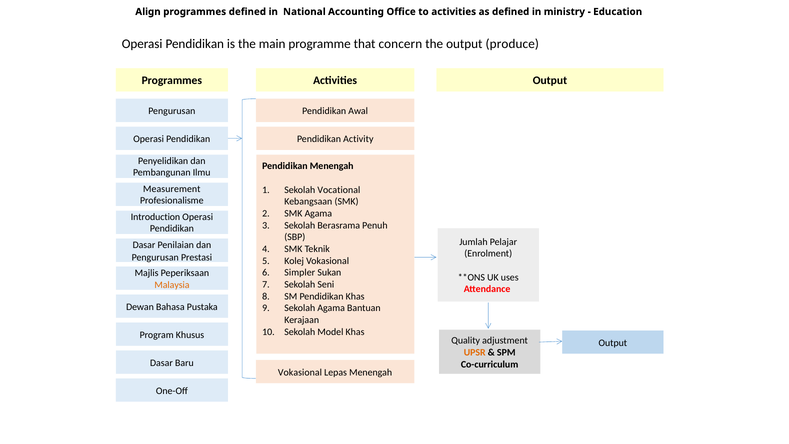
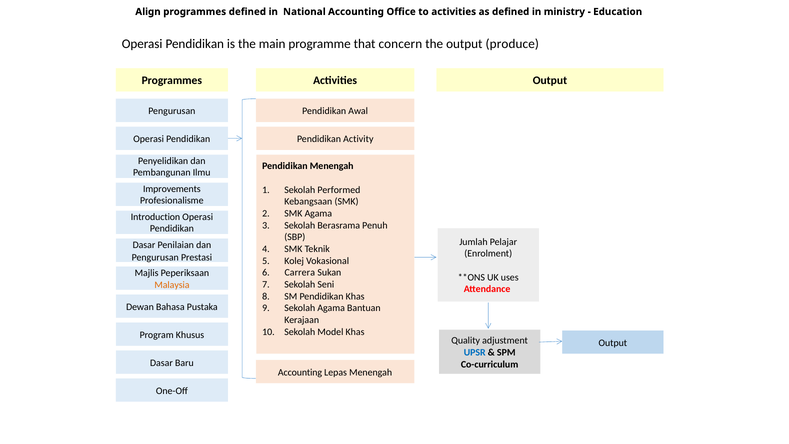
Measurement: Measurement -> Improvements (172, 189)
Vocational: Vocational -> Performed (339, 190)
Simpler: Simpler -> Carrera (300, 273)
UPSR colour: orange -> blue (475, 352)
Vokasional: Vokasional -> Accounting (300, 372)
